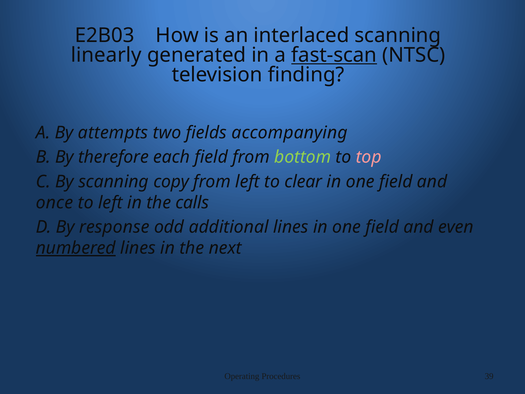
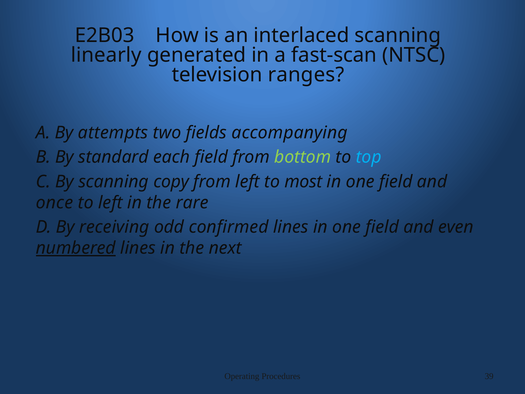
fast-scan underline: present -> none (334, 55)
finding: finding -> ranges (306, 75)
therefore: therefore -> standard (113, 157)
top colour: pink -> light blue (369, 157)
clear: clear -> most (303, 181)
calls: calls -> rare (192, 202)
response: response -> receiving (114, 227)
additional: additional -> confirmed (229, 227)
